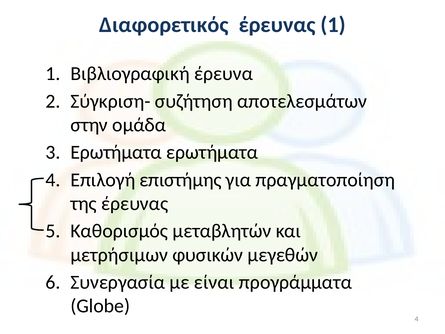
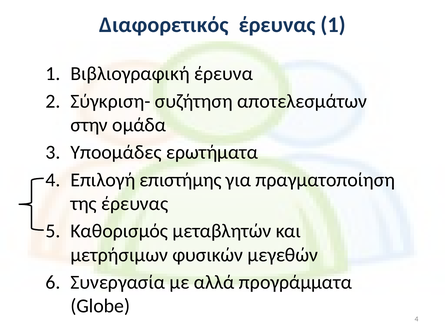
Ερωτήματα: Ερωτήματα -> Υποομάδες (116, 152)
είναι: είναι -> αλλά (214, 282)
